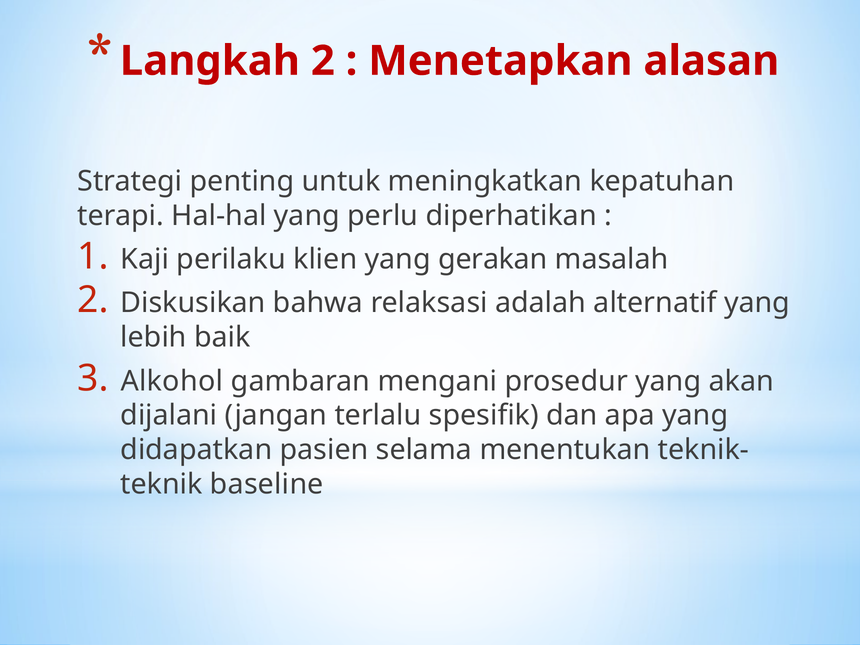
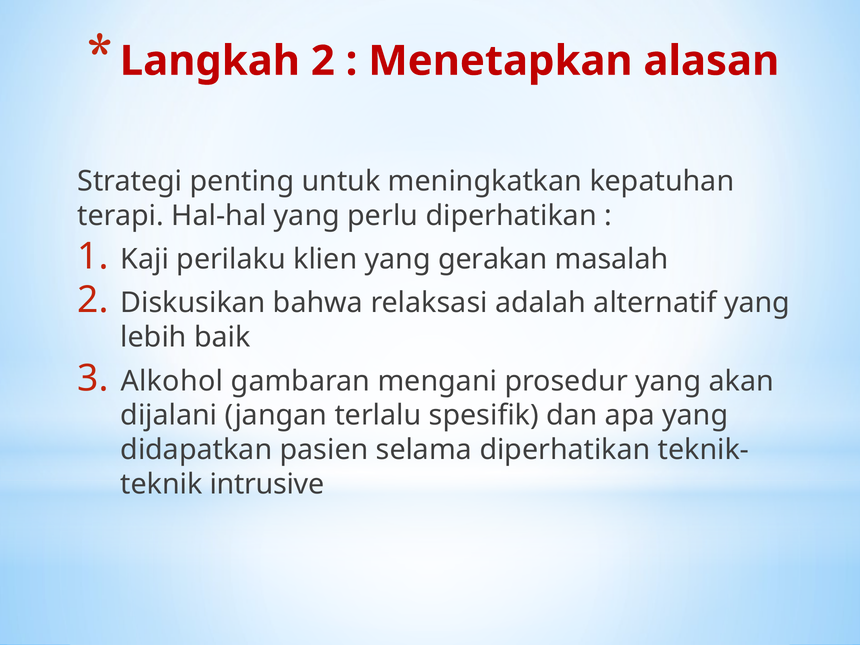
selama menentukan: menentukan -> diperhatikan (565, 450)
baseline: baseline -> intrusive (267, 484)
